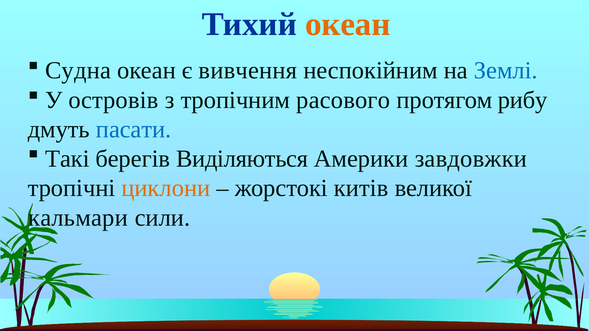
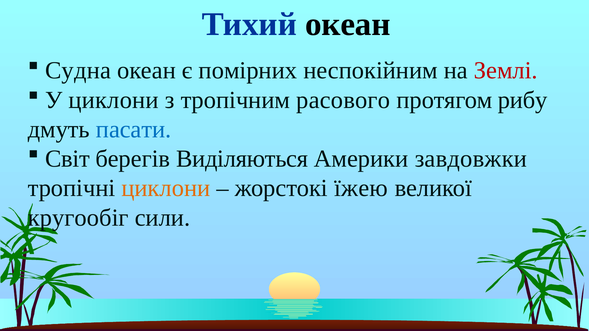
океан colour: orange -> black (348, 24)
вивчення: вивчення -> помірних (248, 71)
Землі colour: blue -> red (506, 71)
У островів: островів -> циклони (114, 100)
Такі: Такі -> Світ (67, 159)
китів: китів -> їжею (361, 188)
кальмари: кальмари -> кругообіг (78, 218)
